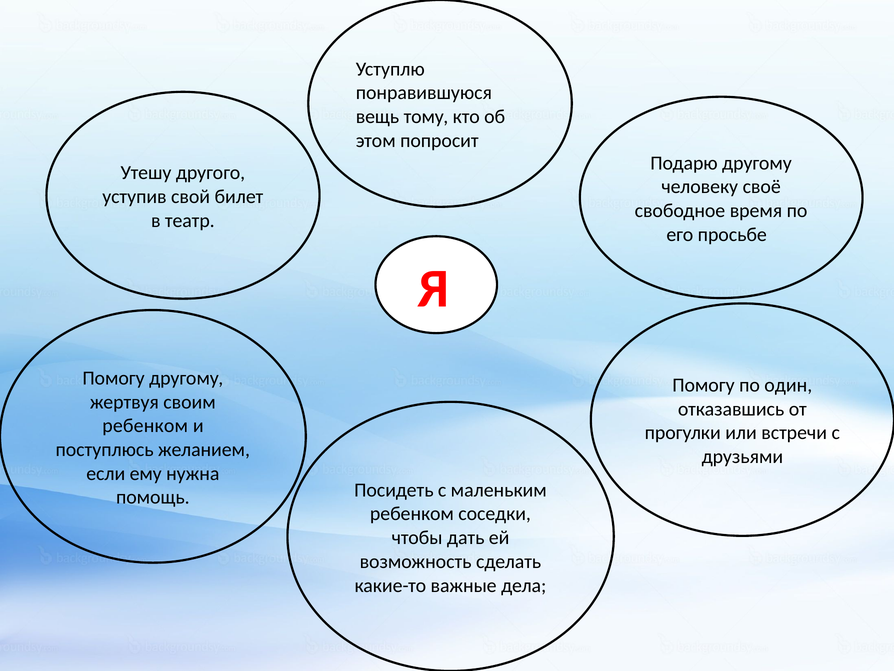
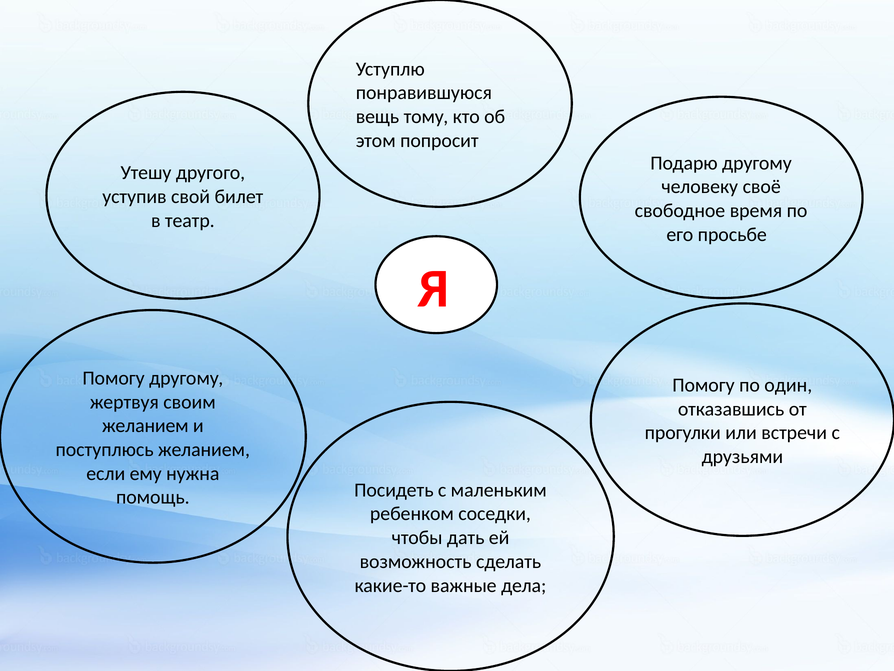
ребенком: ребенком -> желанием (145, 426)
